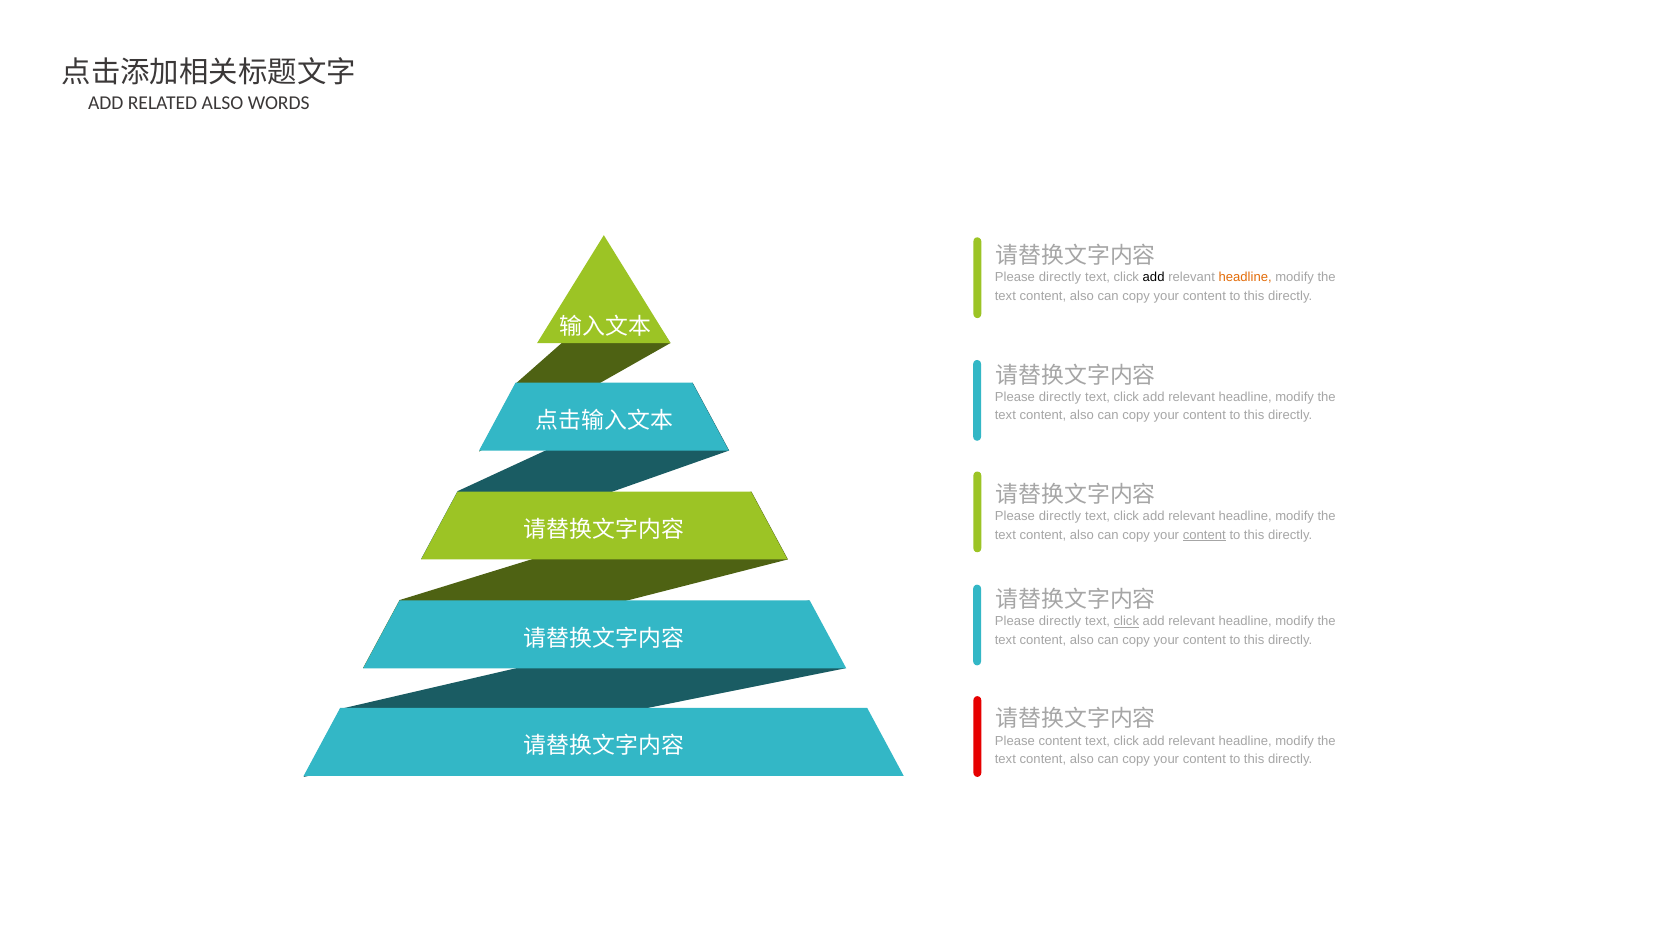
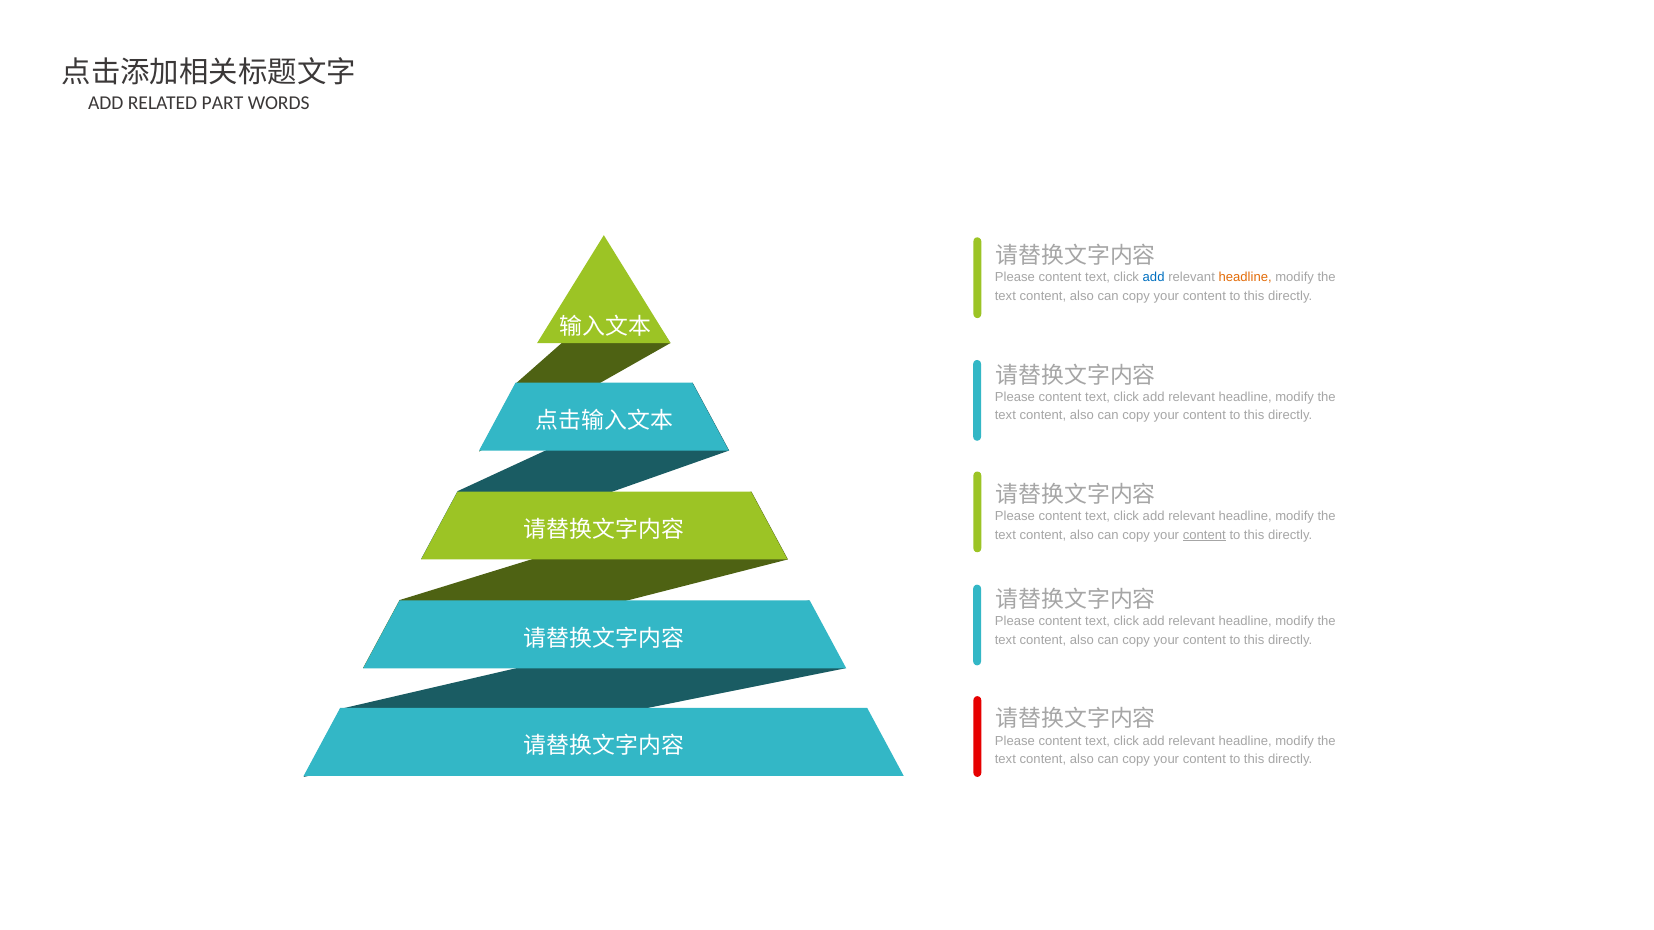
RELATED ALSO: ALSO -> PART (222, 104)
directly: directly -> content (1060, 278)
add colour: black -> blue (1154, 278)
directly: directly -> content (1060, 397)
directly: directly -> content (1060, 516)
directly: directly -> content (1060, 622)
click underline: present -> none (1126, 622)
